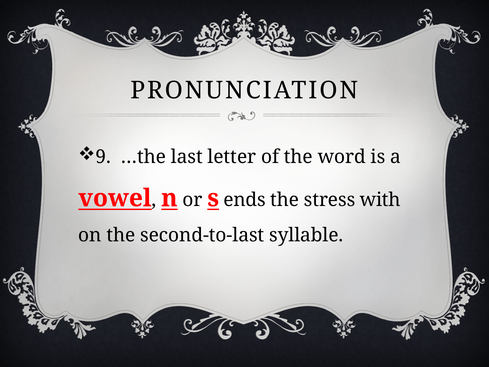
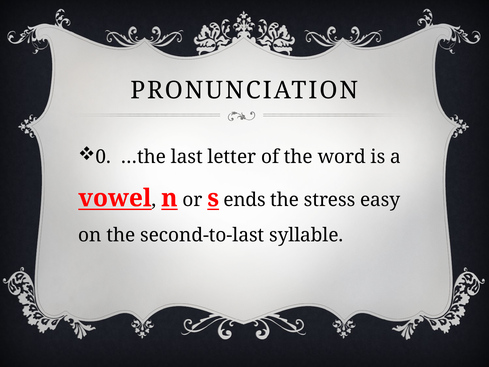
9: 9 -> 0 (103, 157)
with: with -> easy (380, 200)
